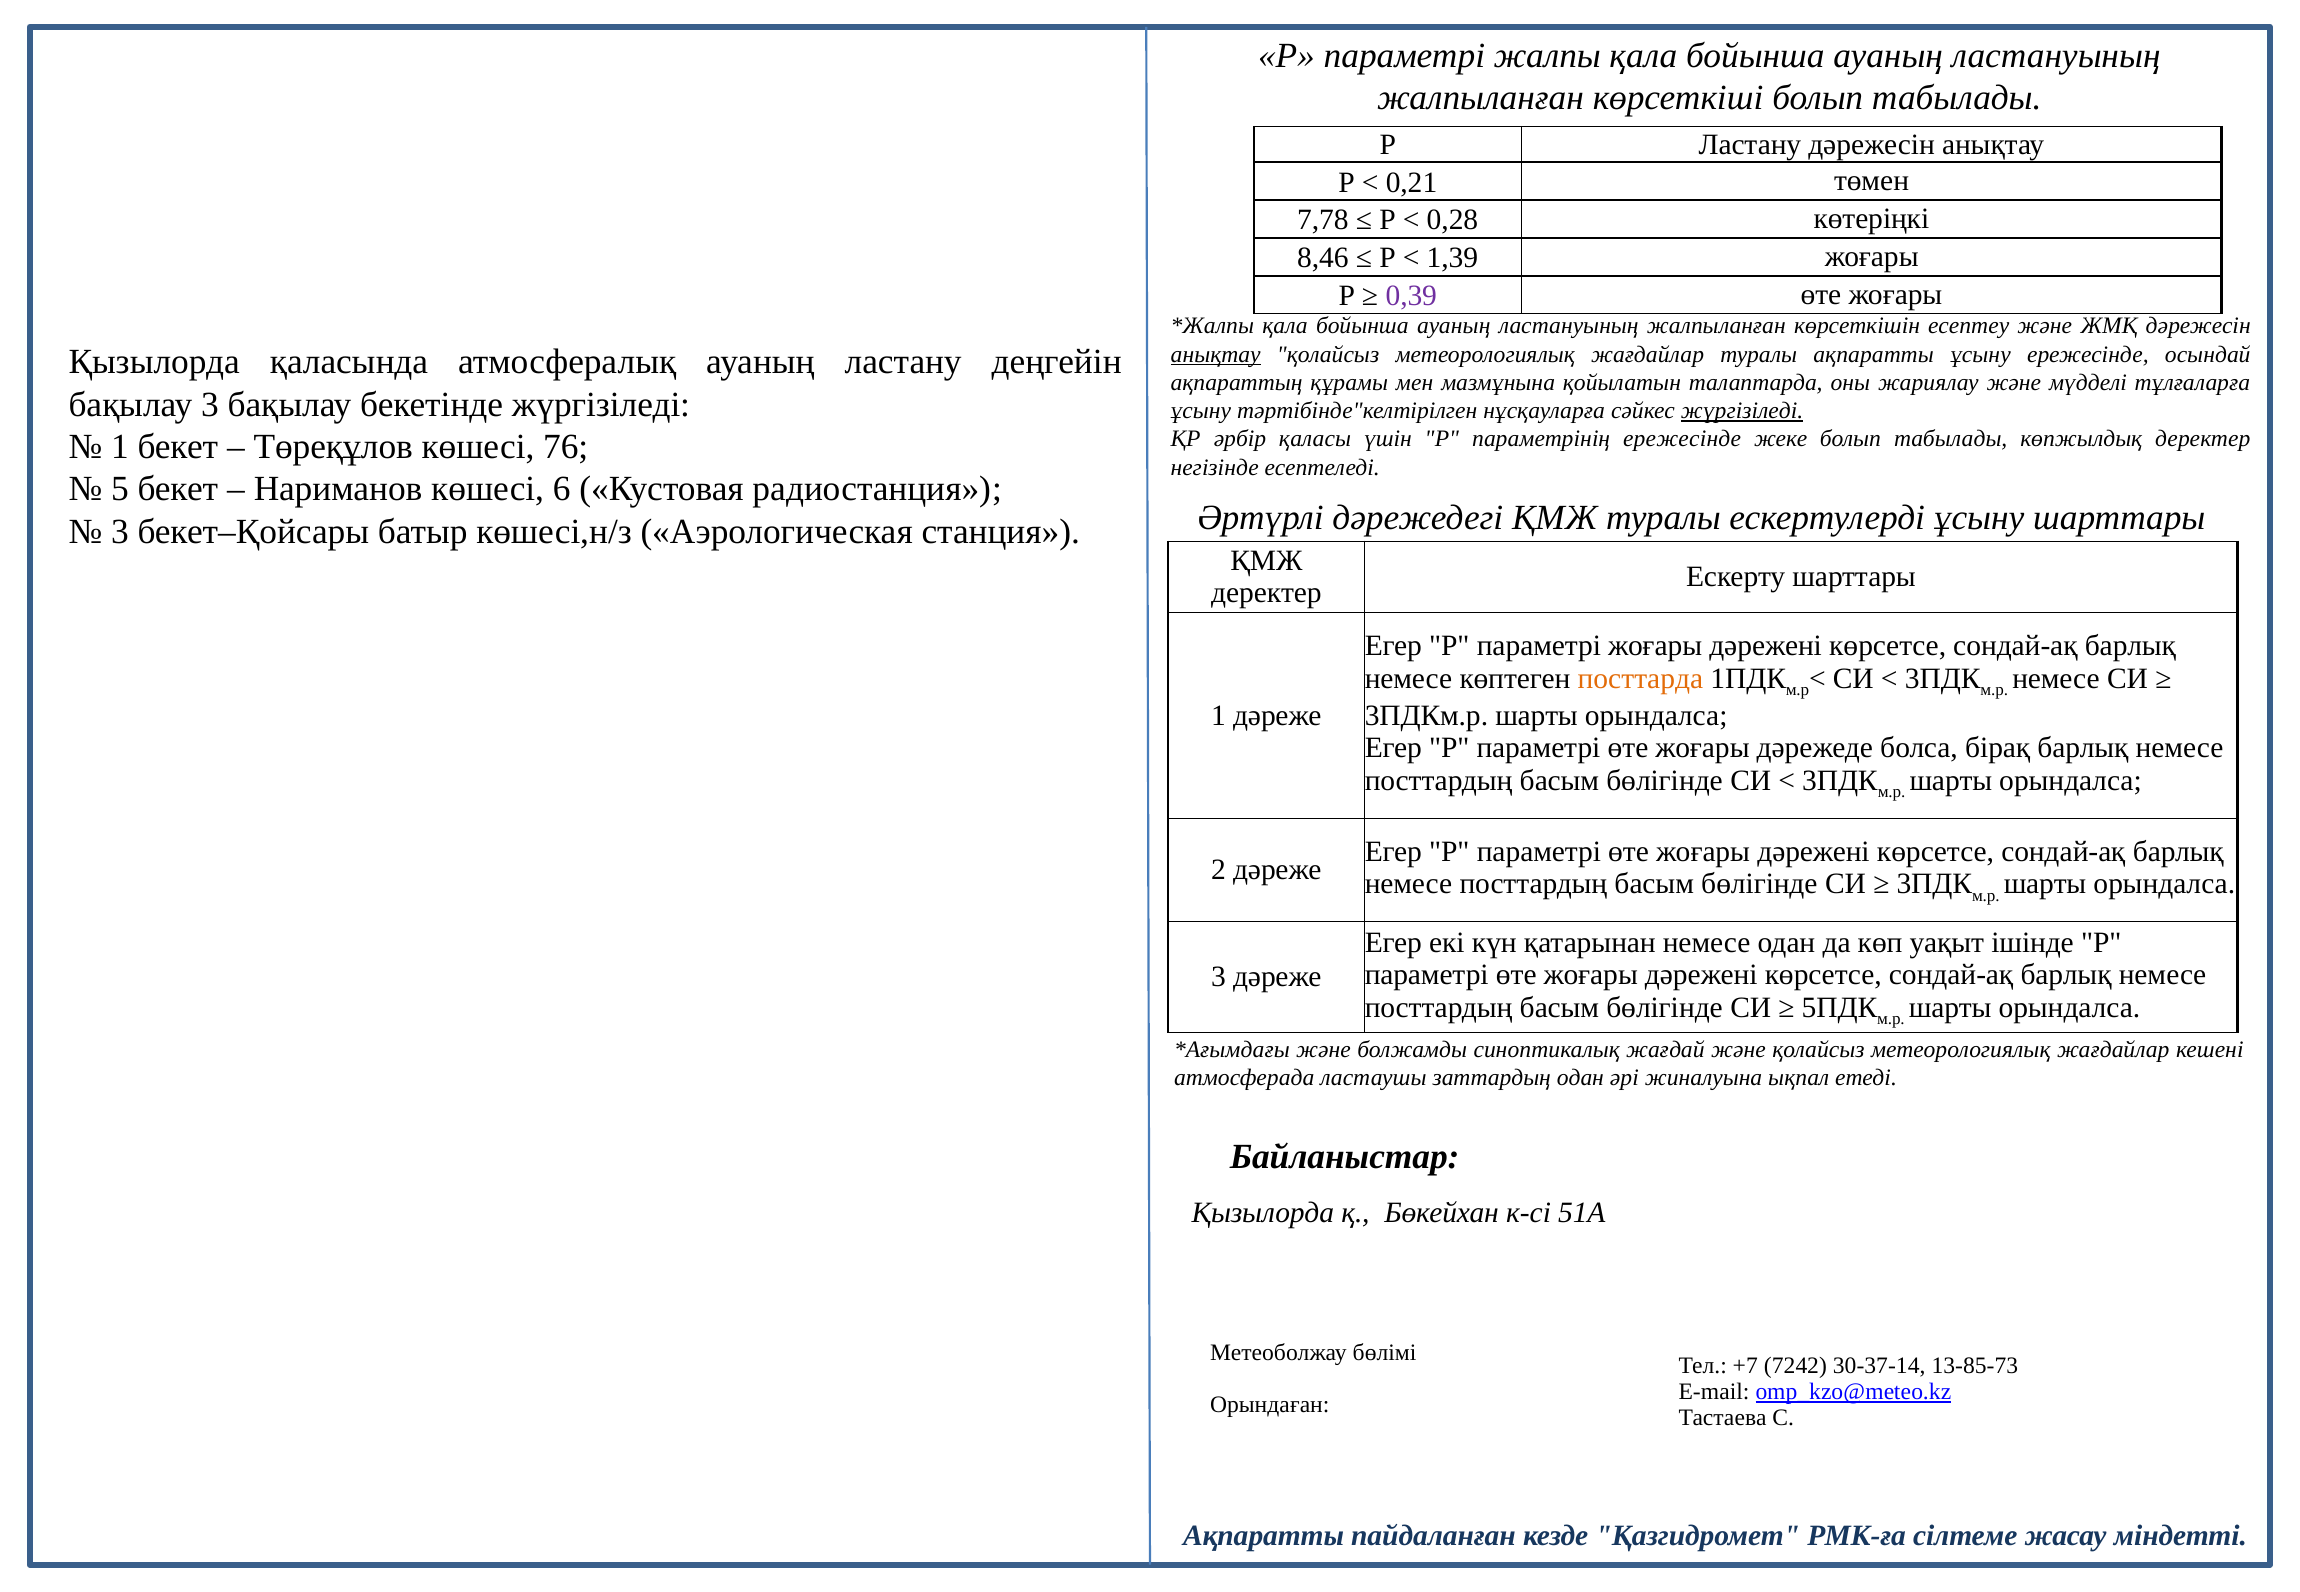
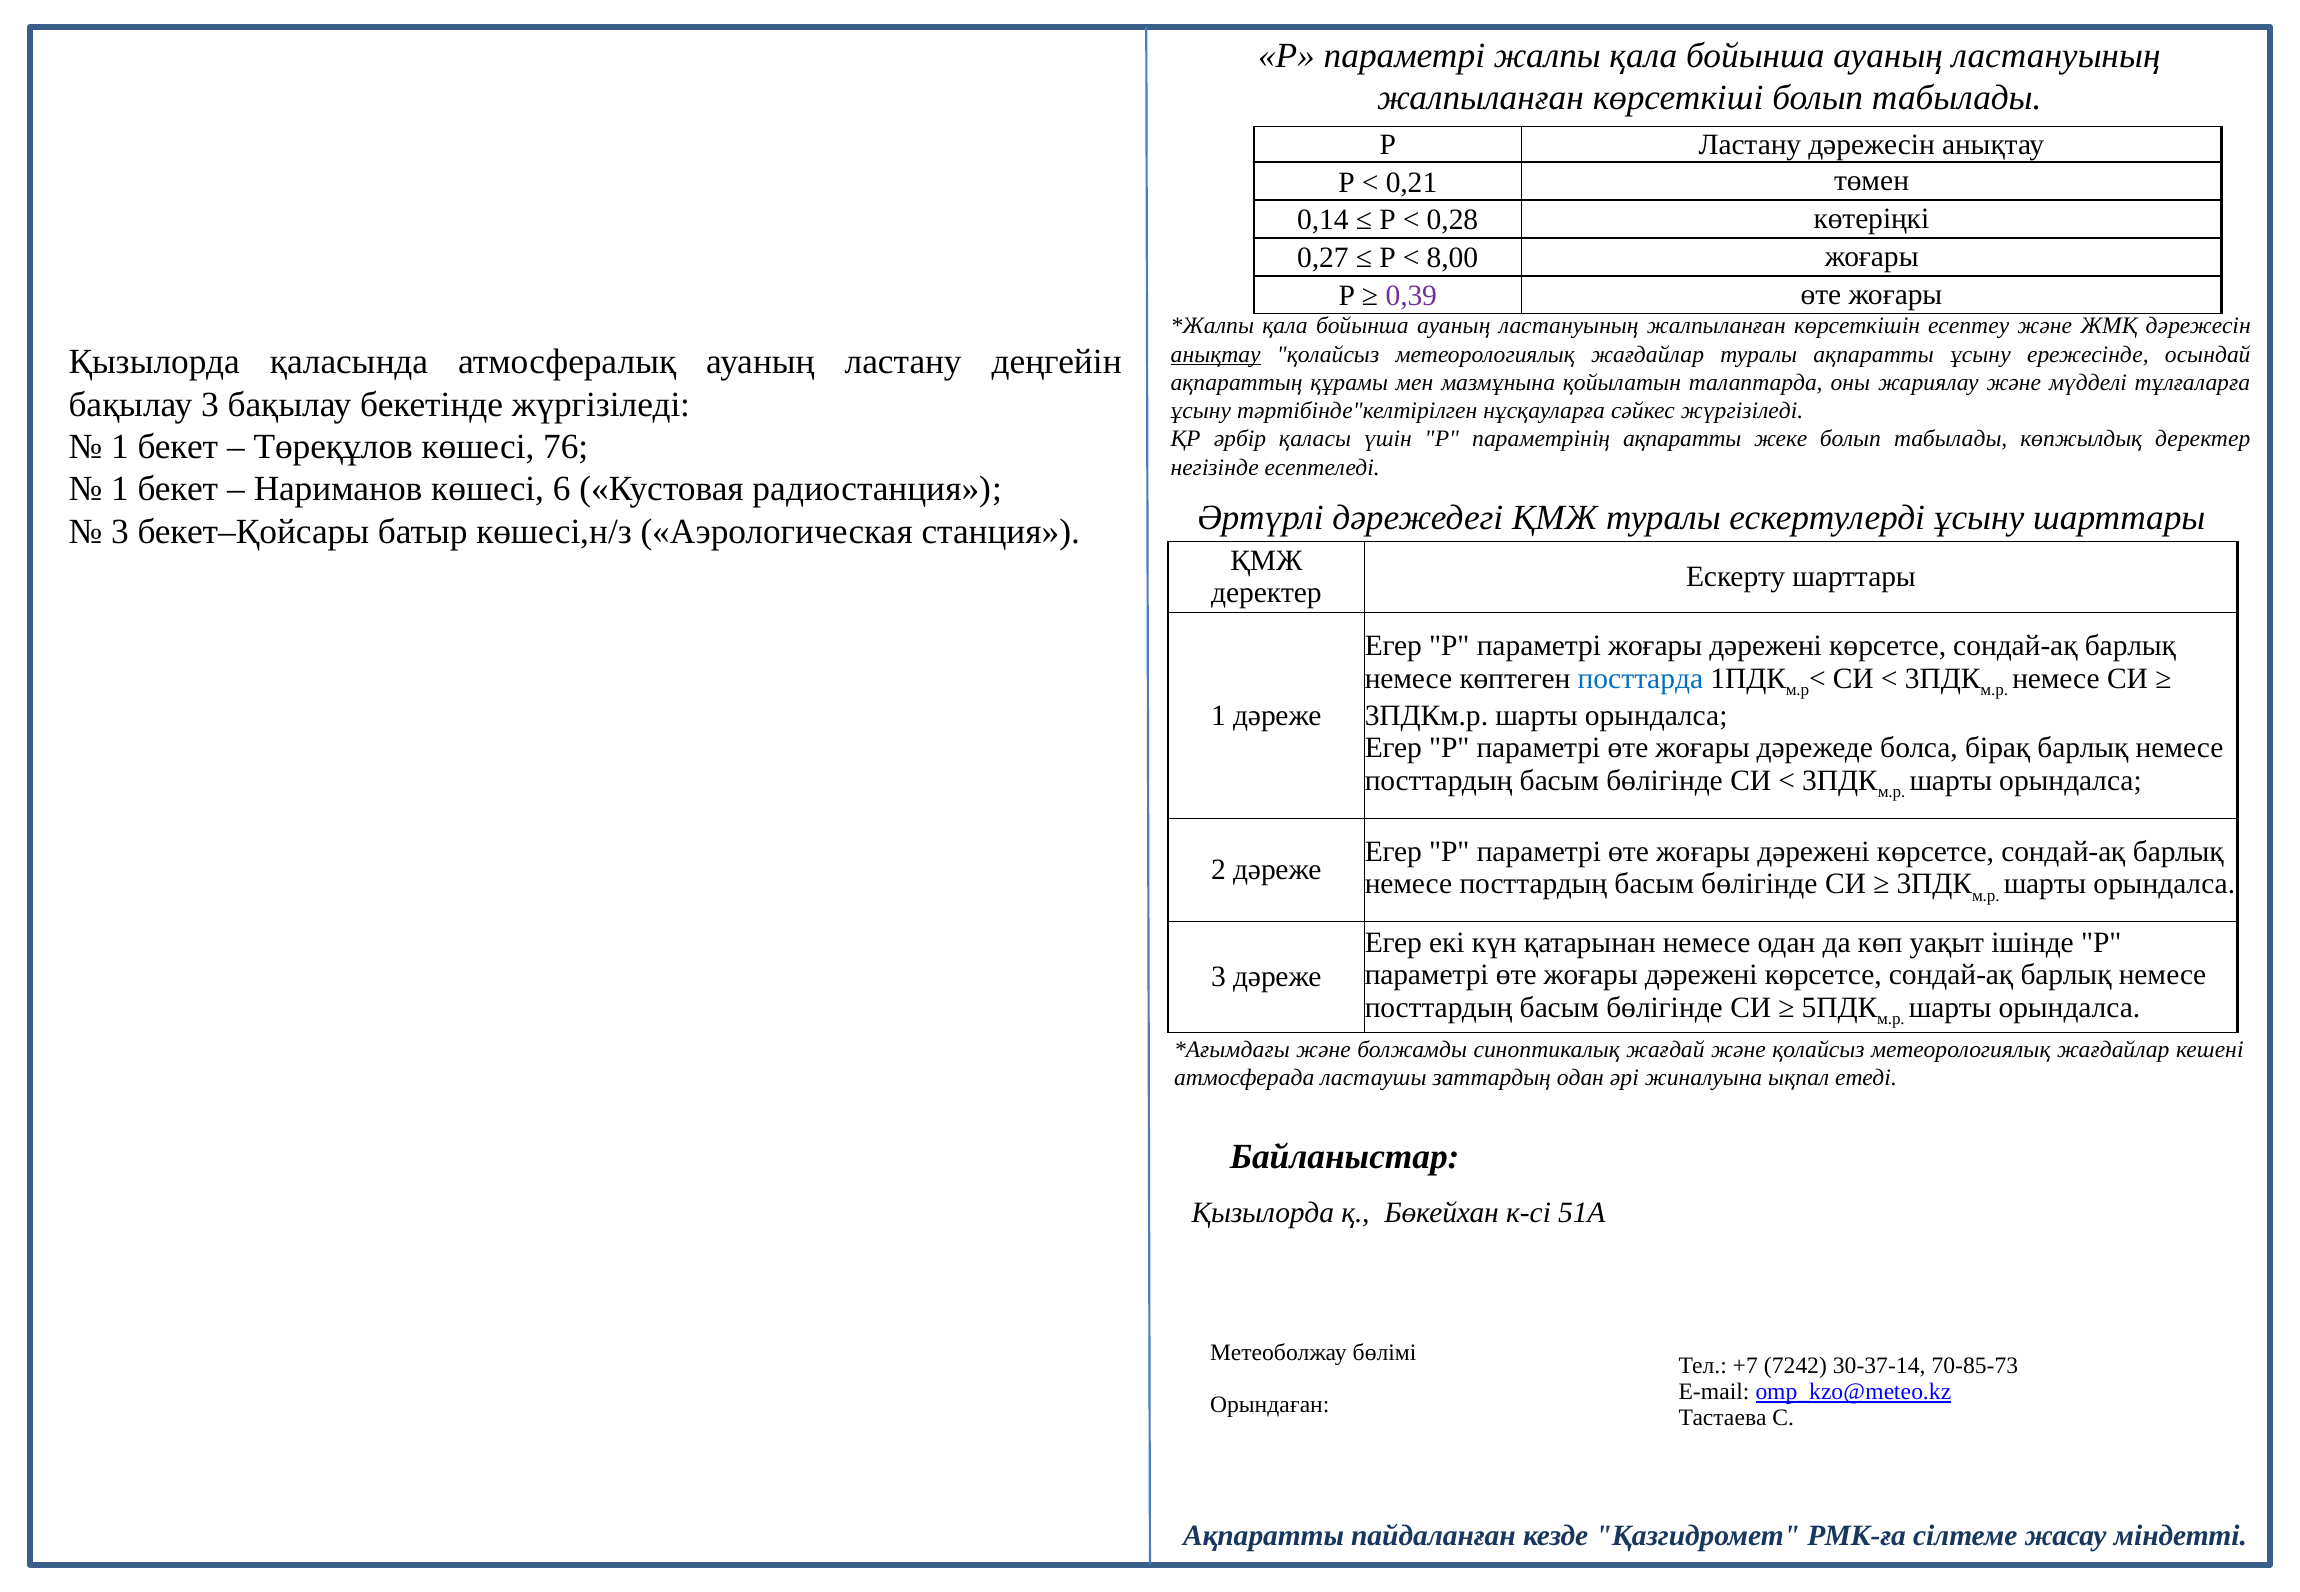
7,78: 7,78 -> 0,14 (1323, 220)
8,46: 8,46 -> 0,27 (1323, 258)
1,39: 1,39 -> 8,00 (1452, 258)
жүргізіледі underline: present -> none (1742, 411)
параметрінің ережесінде: ережесінде -> ақпаратты (1682, 439)
5: 5 -> 1 (120, 489)
посттарда colour: orange -> blue (1640, 678)
13-85-73: 13-85-73 -> 70-85-73 (1975, 1366)
